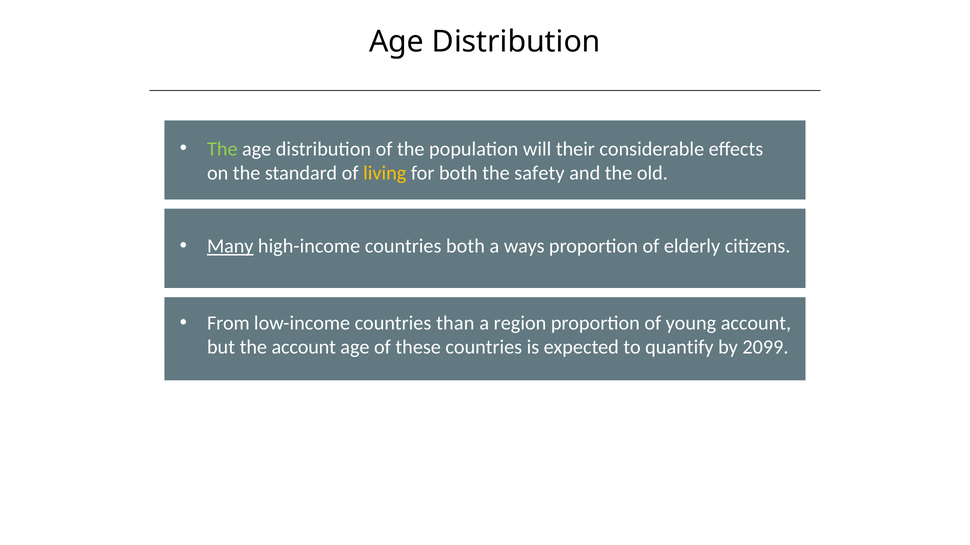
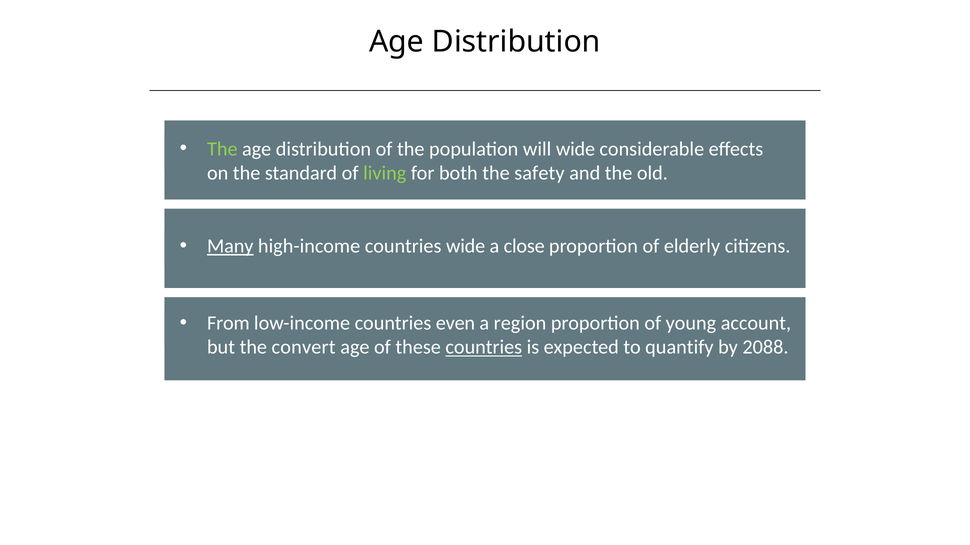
will their: their -> wide (575, 149)
living colour: yellow -> light green (385, 173)
countries both: both -> wide (466, 246)
ways: ways -> close (524, 246)
than: than -> even (455, 323)
the account: account -> convert (304, 348)
countries underline: none -> present (484, 348)
2099: 2099 -> 2088 (766, 348)
